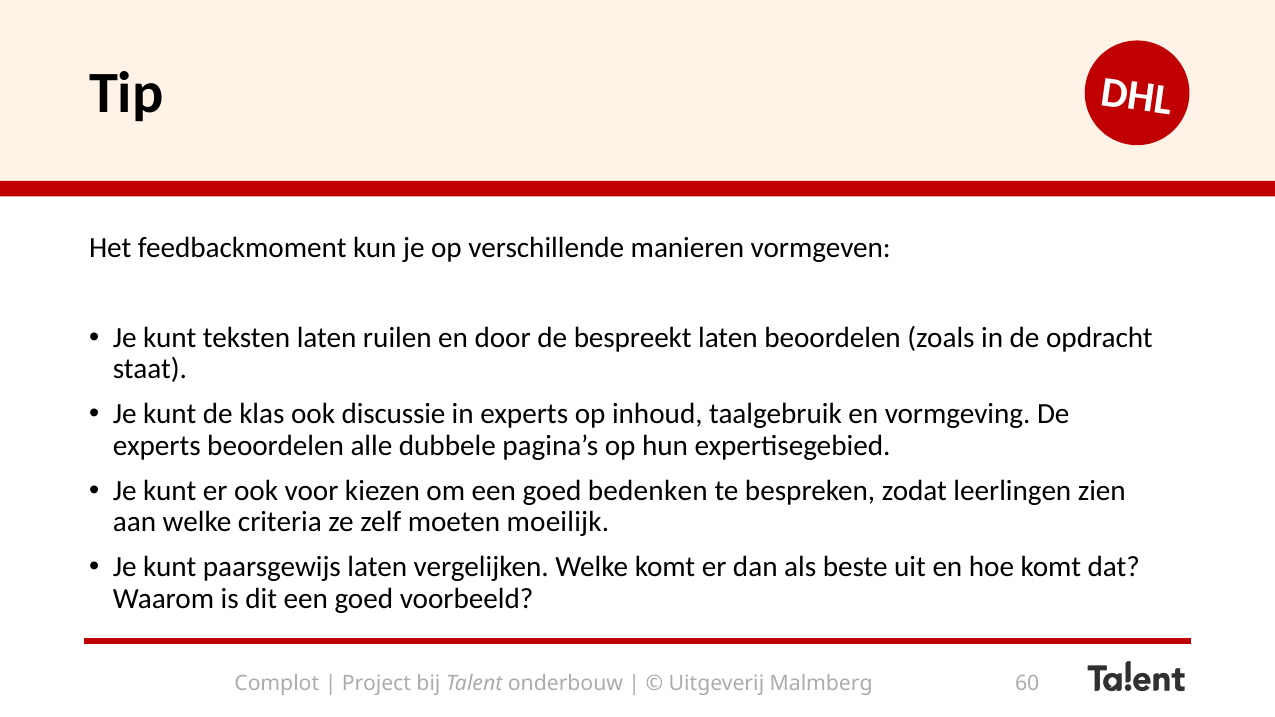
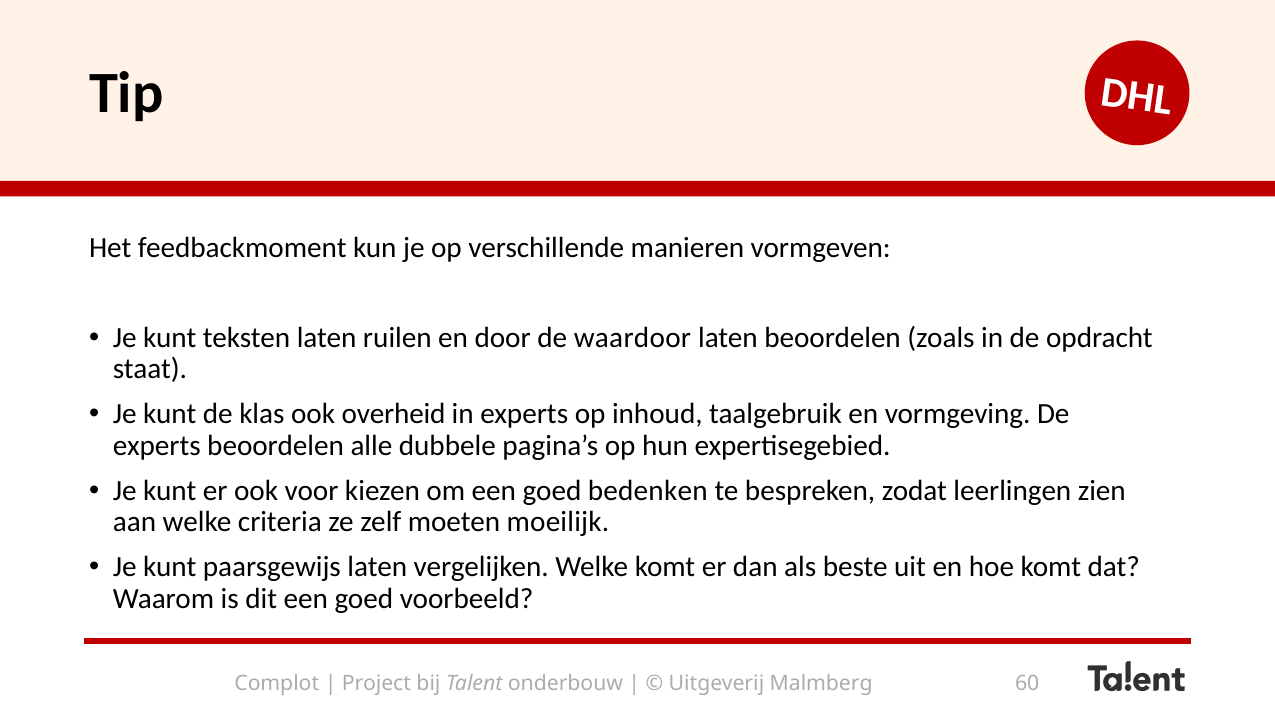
bespreekt: bespreekt -> waardoor (632, 338)
discussie: discussie -> overheid (394, 414)
